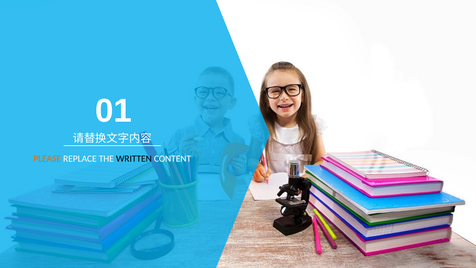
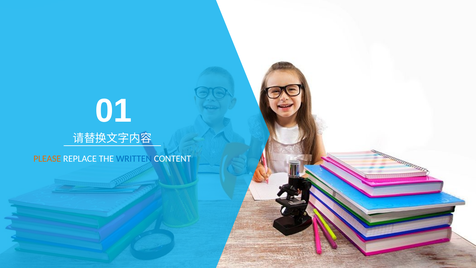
WRITTEN colour: black -> blue (134, 159)
